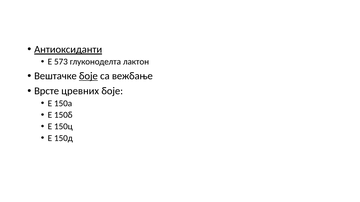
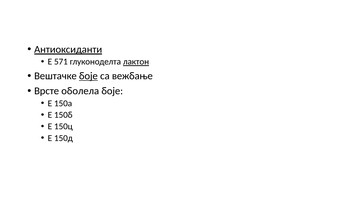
573: 573 -> 571 (61, 62)
лактон underline: none -> present (136, 62)
цревних: цревних -> оболела (80, 91)
